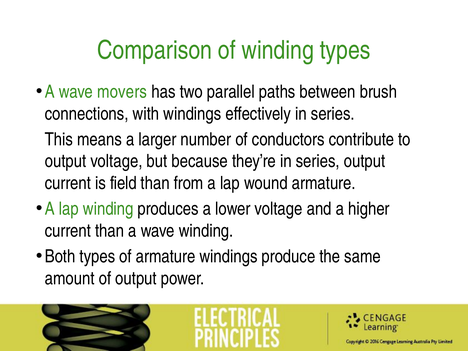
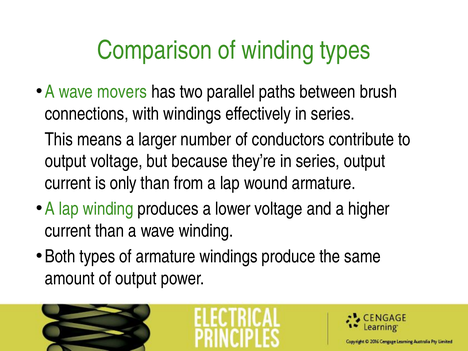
field: field -> only (123, 183)
